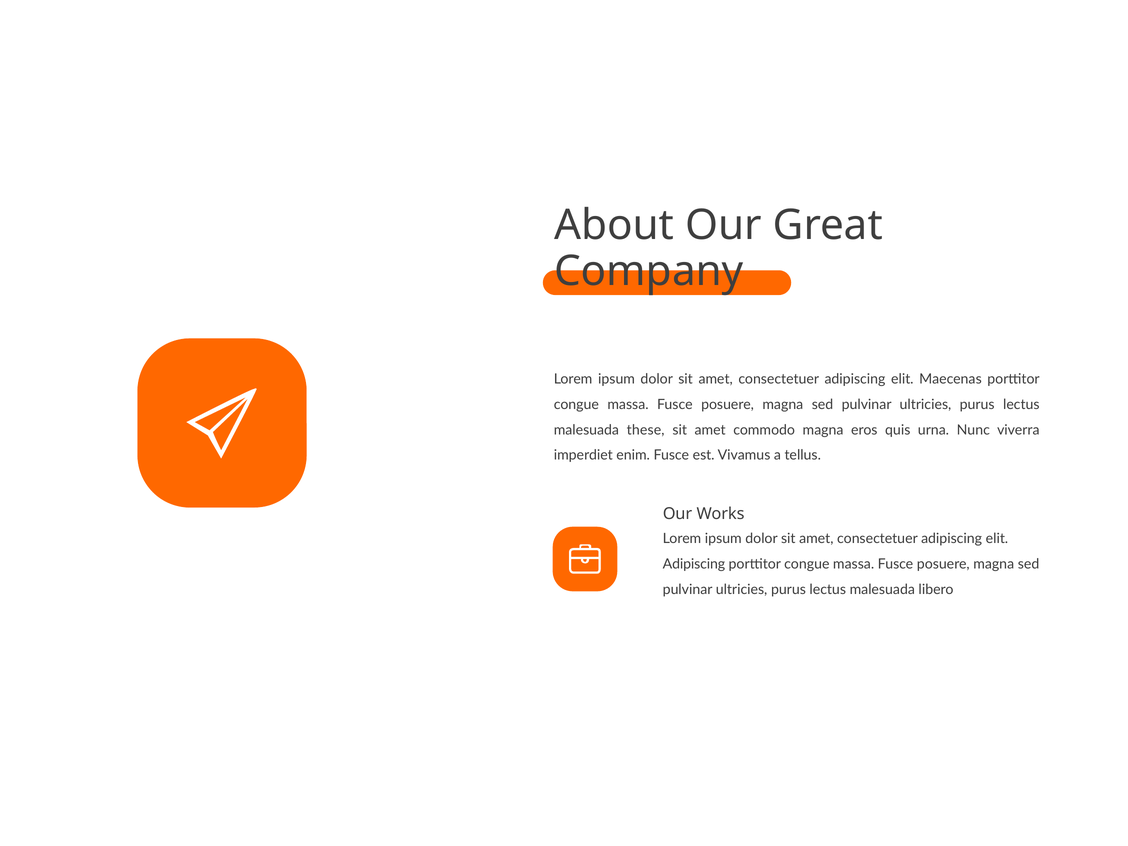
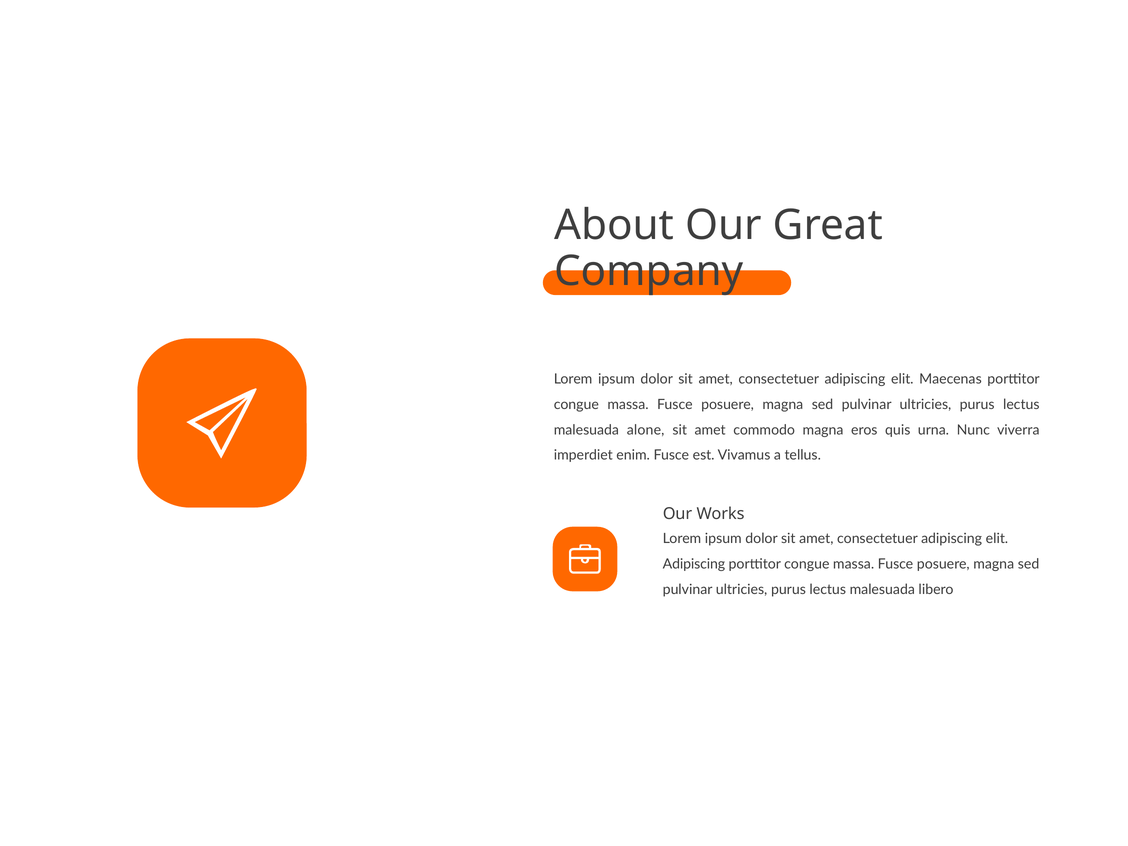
these: these -> alone (646, 430)
